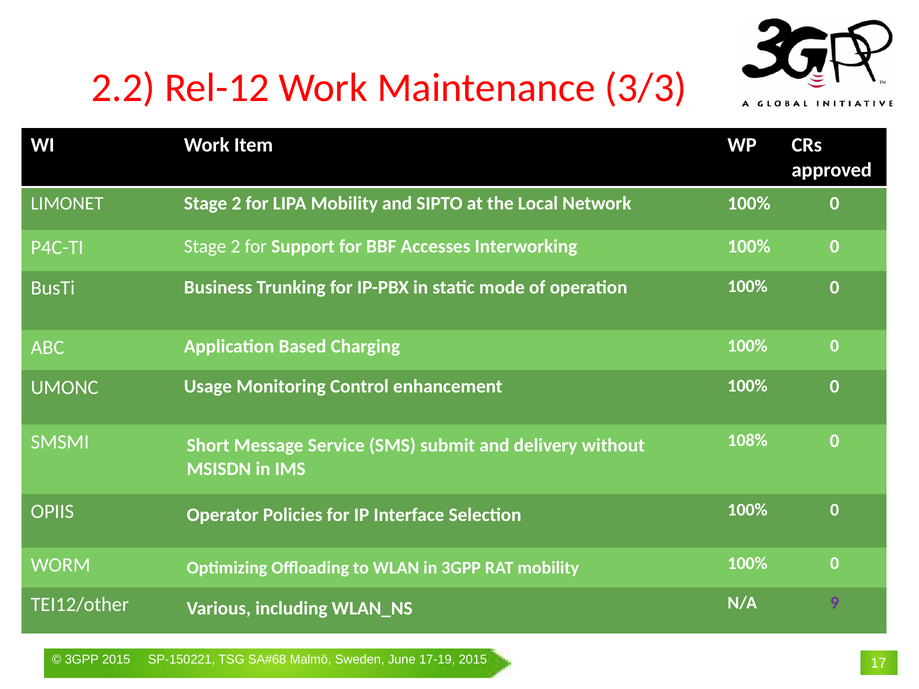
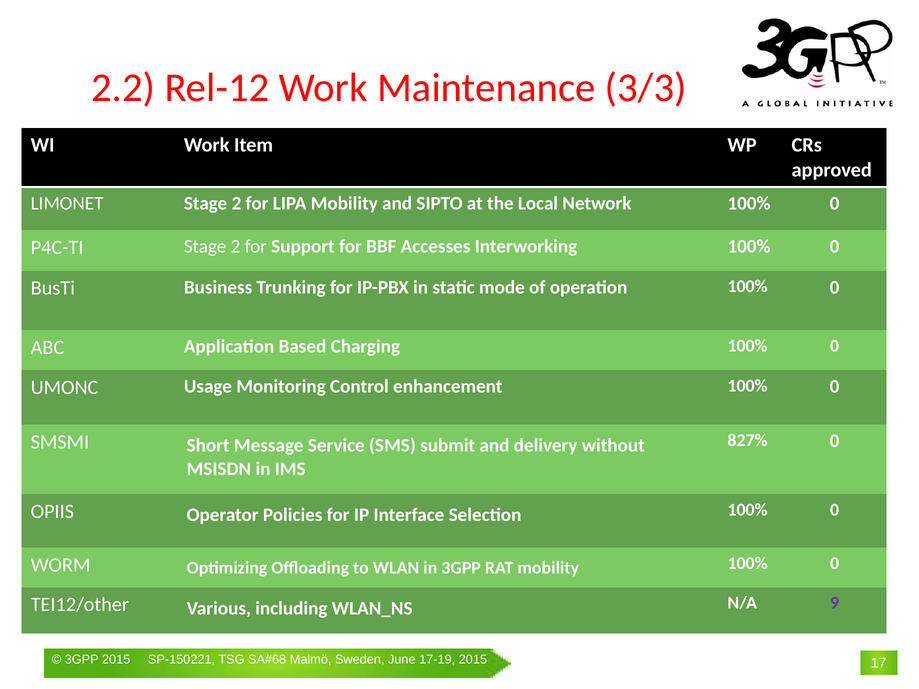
108%: 108% -> 827% (748, 440)
